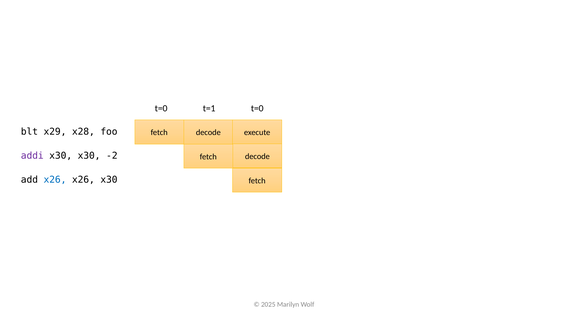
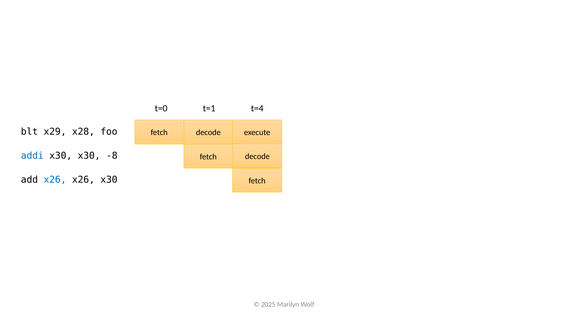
t=1 t=0: t=0 -> t=4 (257, 109)
addi colour: purple -> blue (32, 156)
-2: -2 -> -8 (112, 156)
